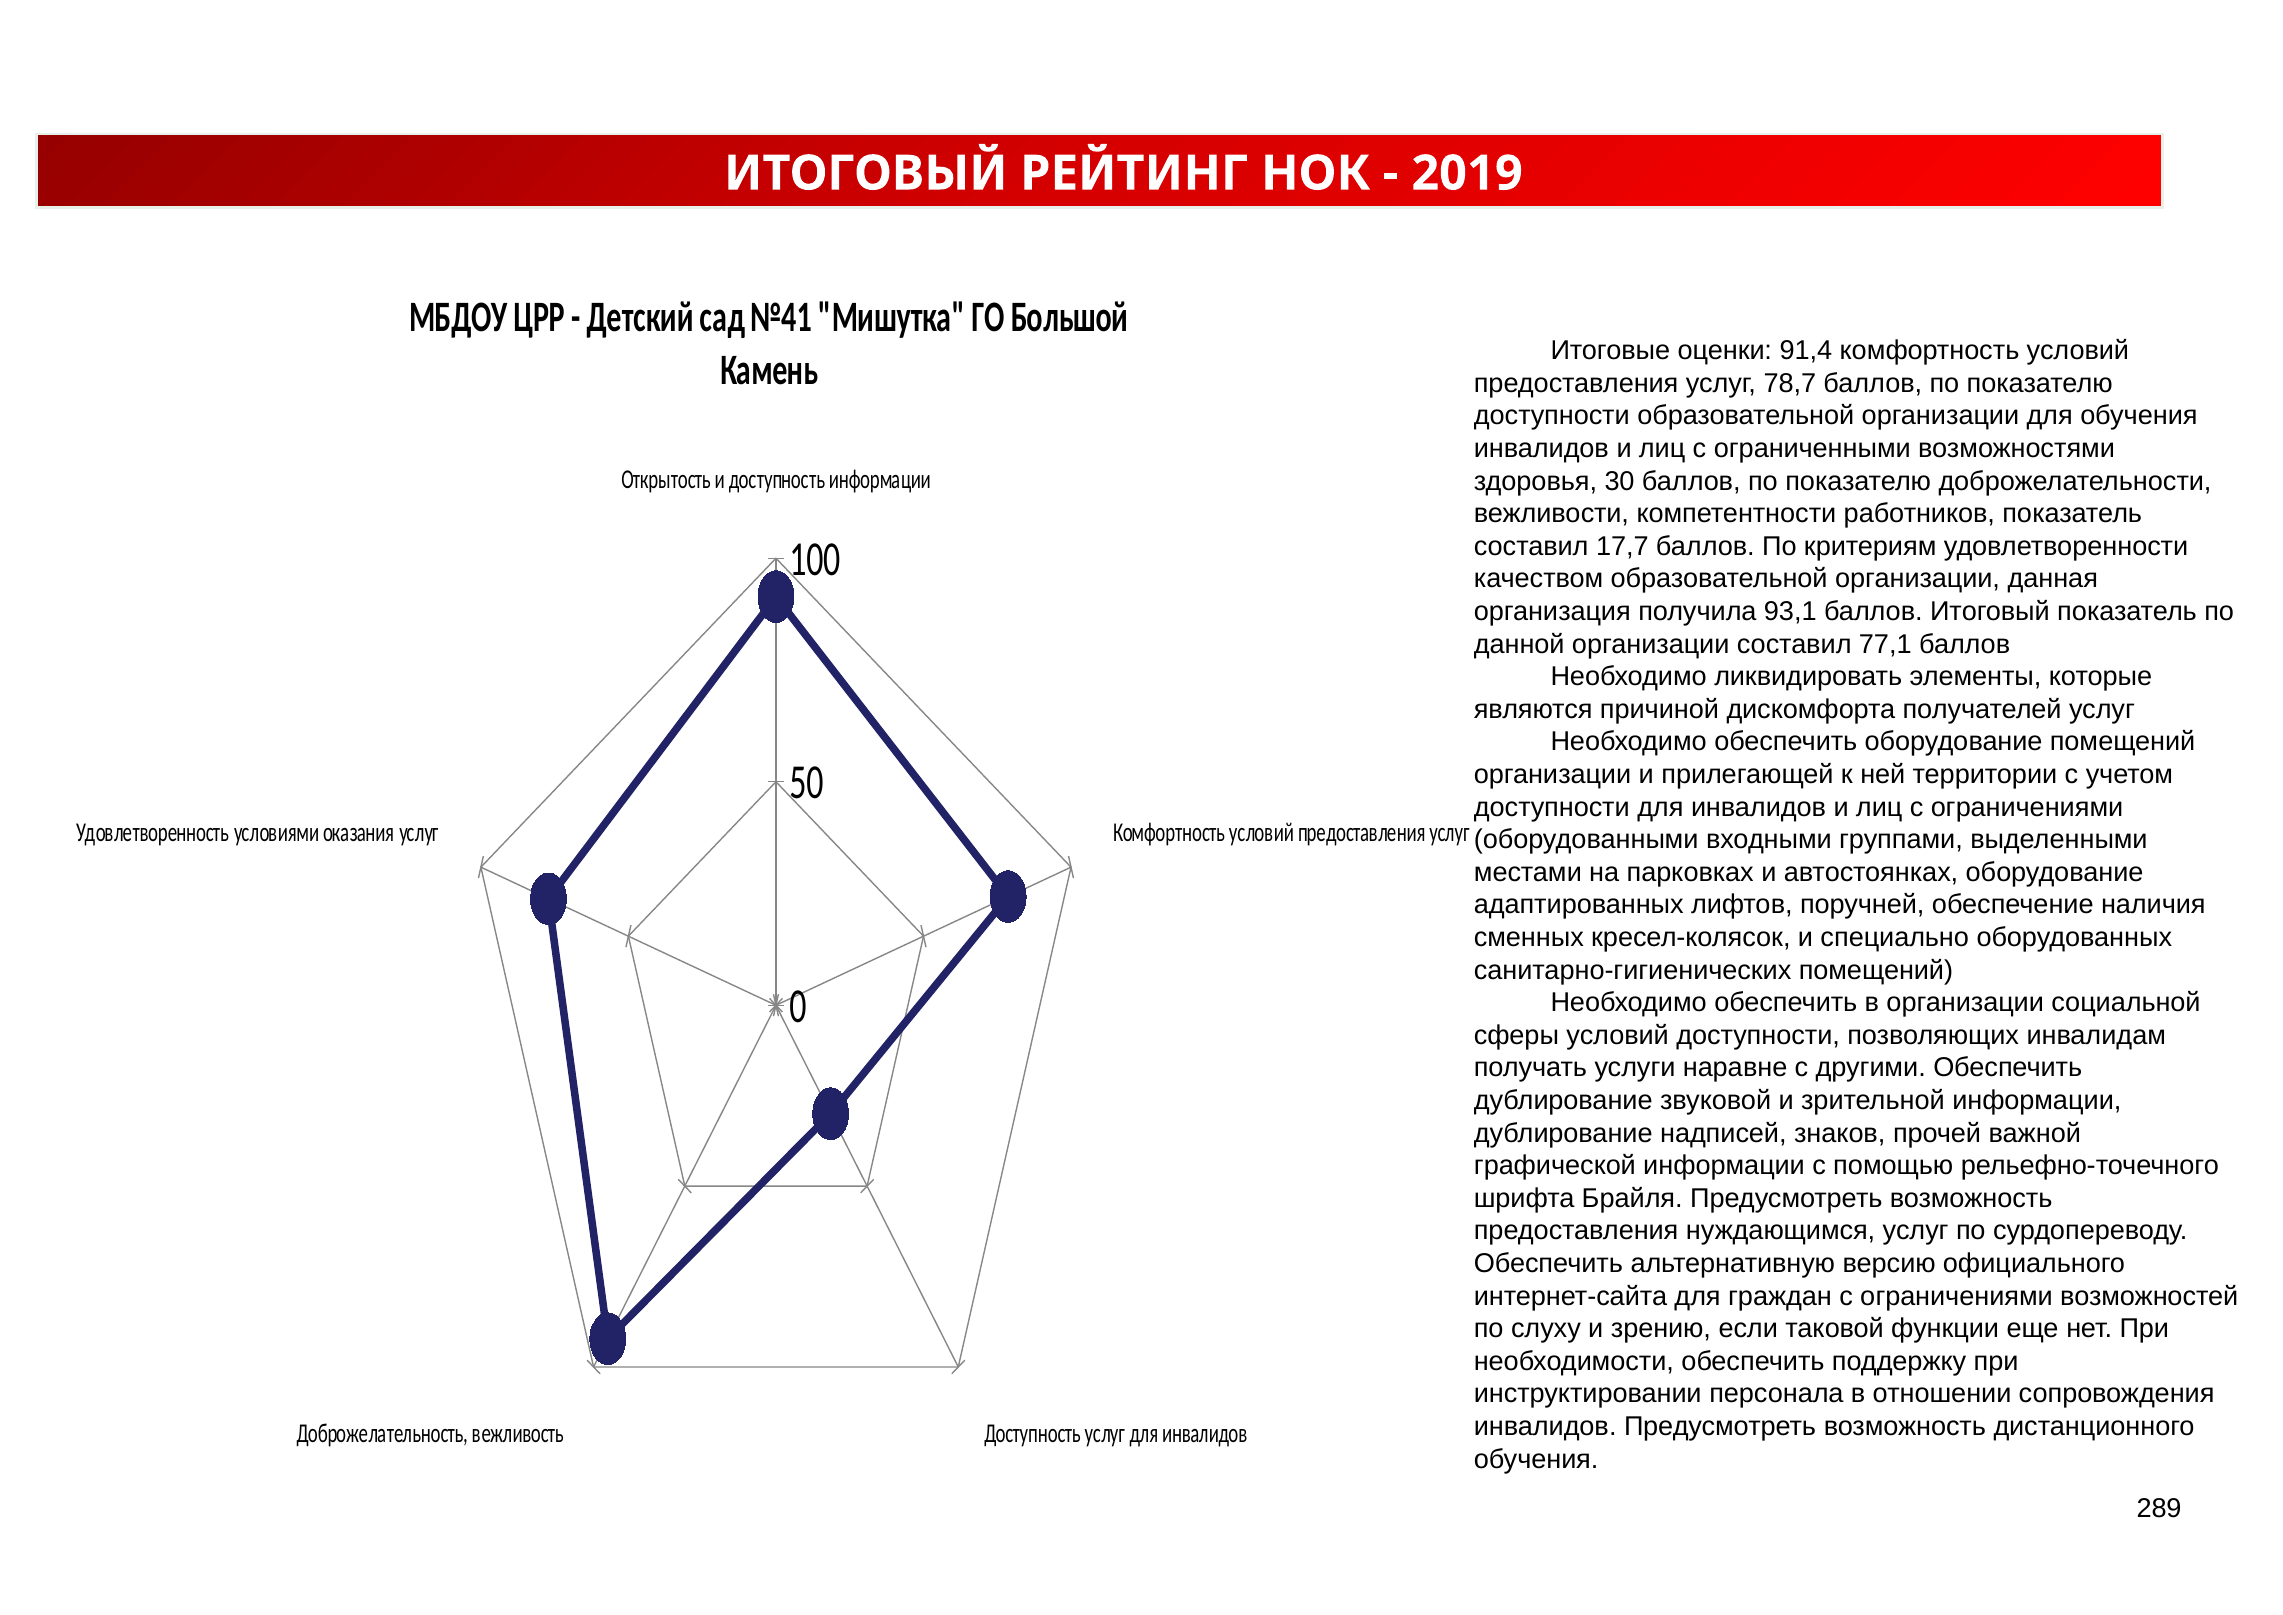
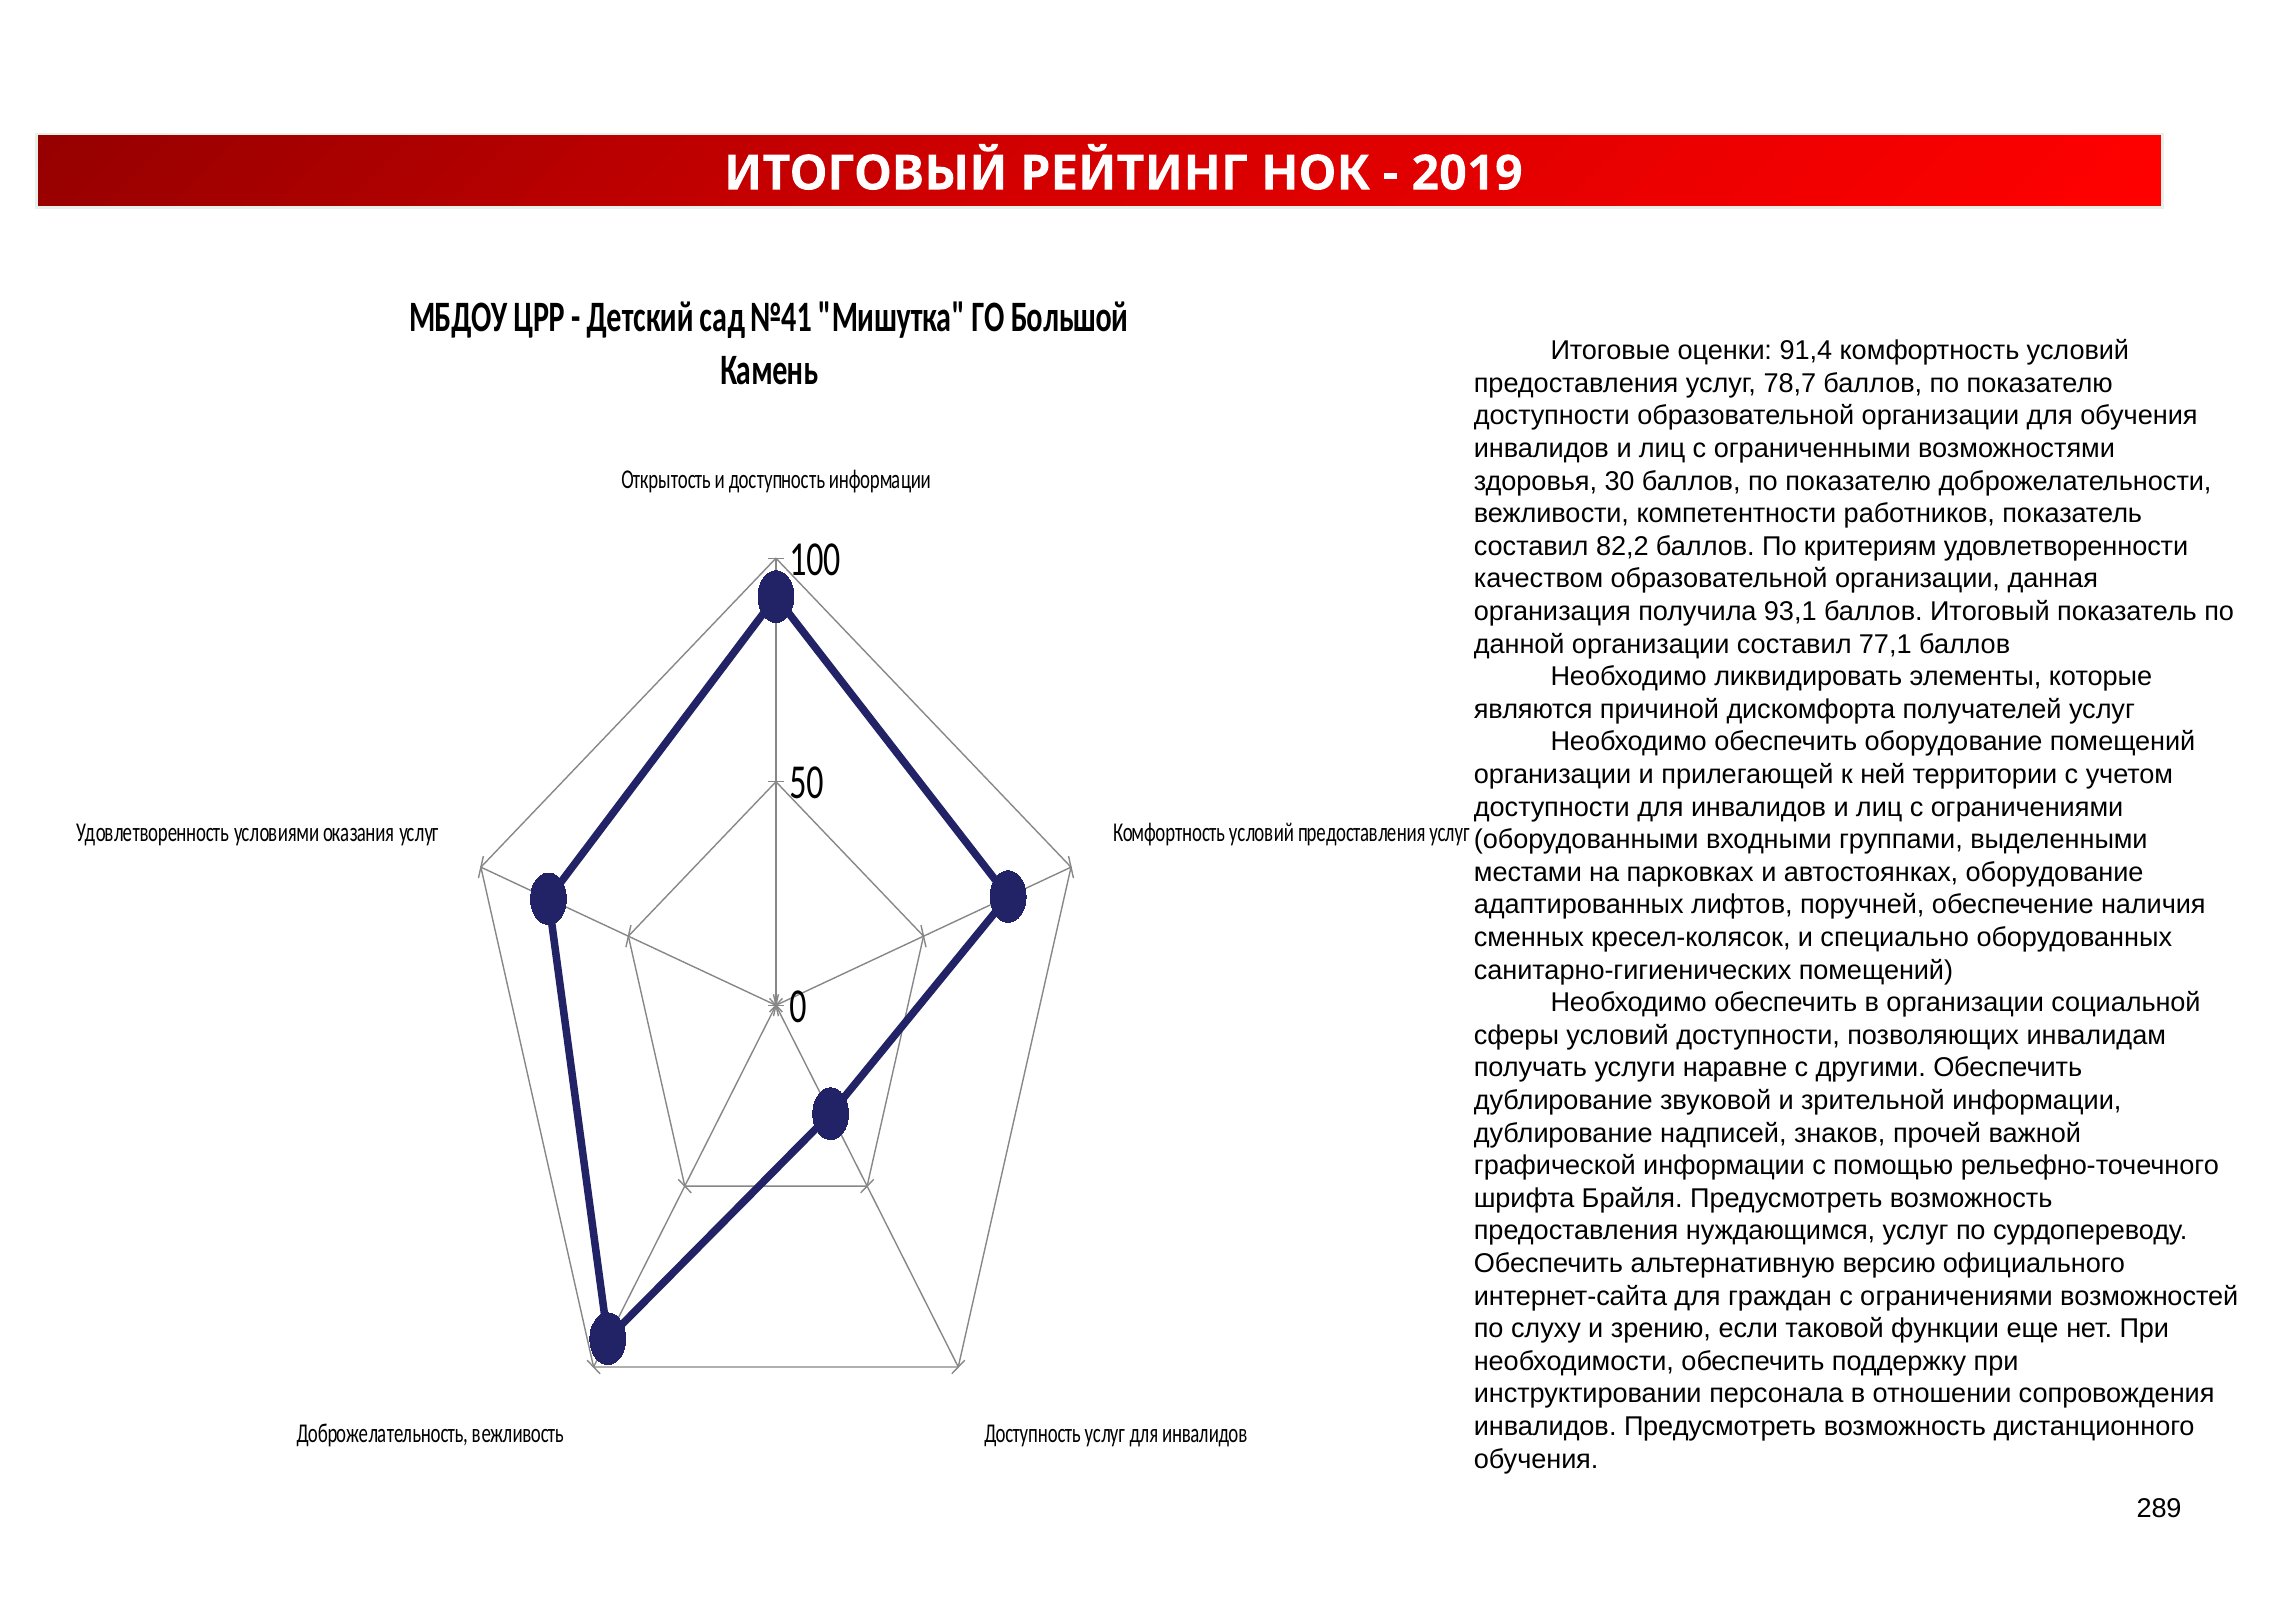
17,7: 17,7 -> 82,2 (1622, 546)
